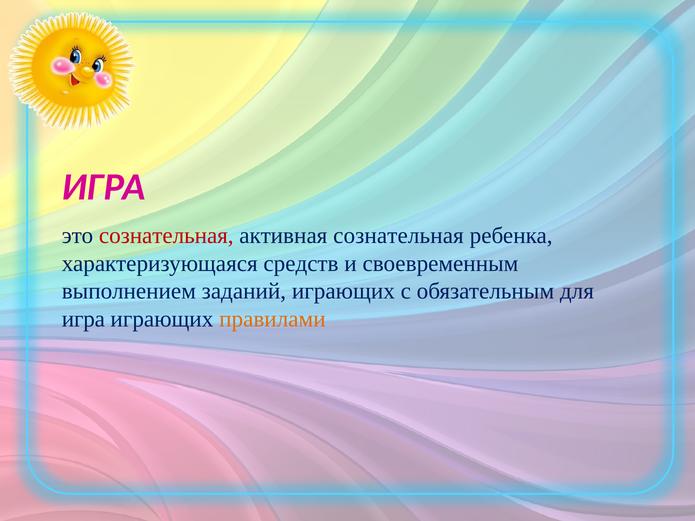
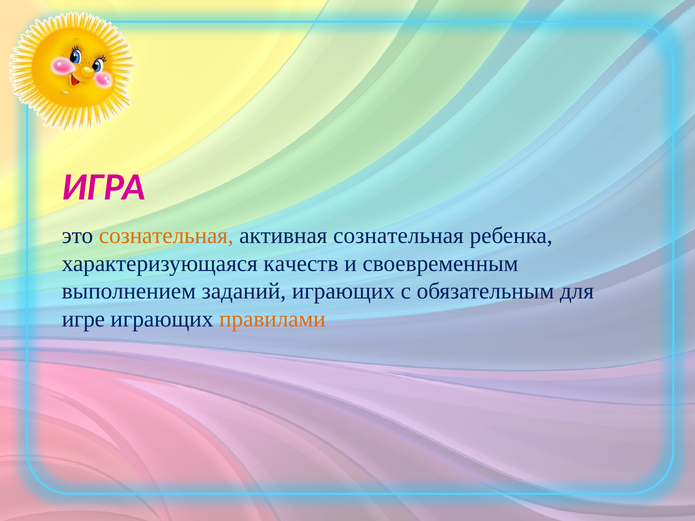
сознательная colour: red -> orange (166, 236)
средств: средств -> качеств (301, 264)
игра: игра -> игре (83, 319)
